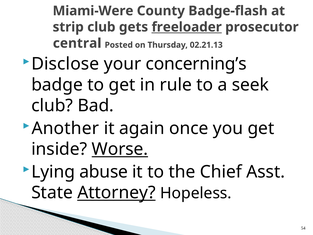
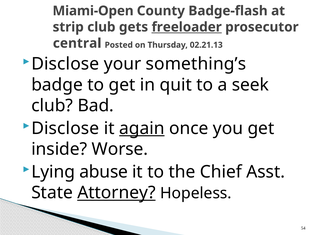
Miami-Were: Miami-Were -> Miami-Open (93, 11)
concerning’s: concerning’s -> something’s (196, 64)
rule: rule -> quit (176, 85)
Another: Another -> Disclose (65, 128)
again underline: none -> present (142, 128)
Worse underline: present -> none (120, 149)
